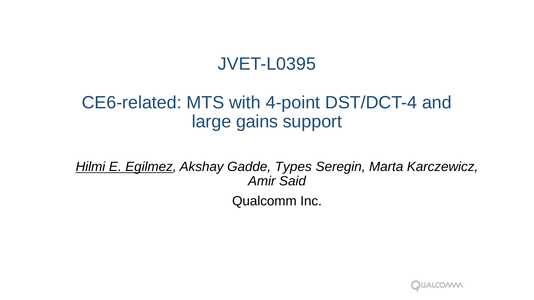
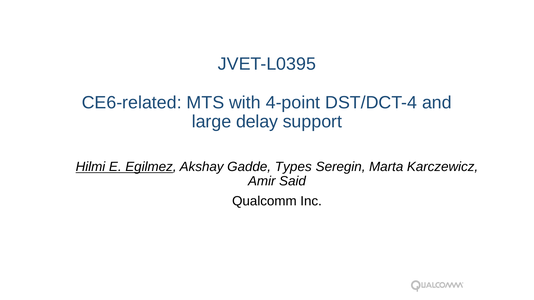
gains: gains -> delay (257, 122)
